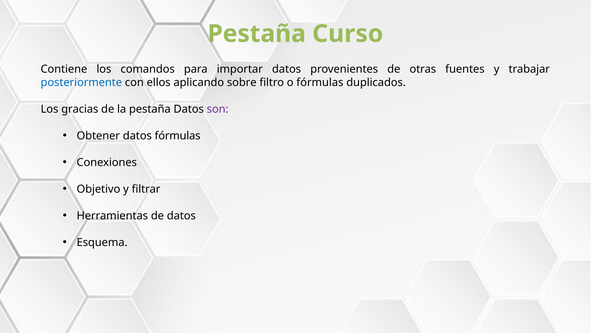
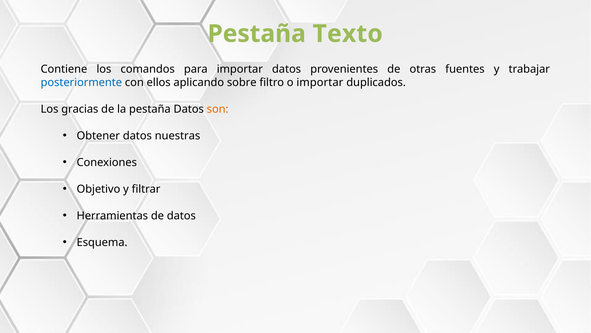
Curso: Curso -> Texto (348, 34)
o fórmulas: fórmulas -> importar (320, 82)
son colour: purple -> orange (218, 109)
datos fórmulas: fórmulas -> nuestras (178, 136)
